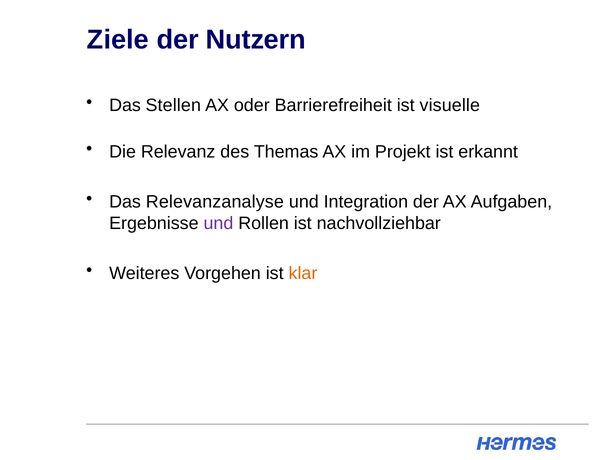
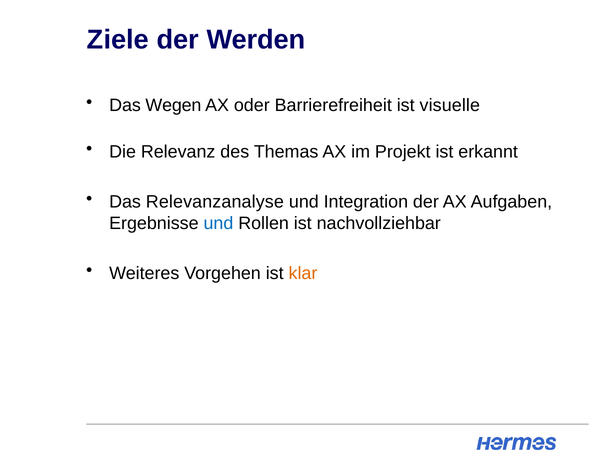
Nutzern: Nutzern -> Werden (256, 40)
Stellen: Stellen -> Wegen (173, 105)
und colour: purple -> blue (218, 223)
